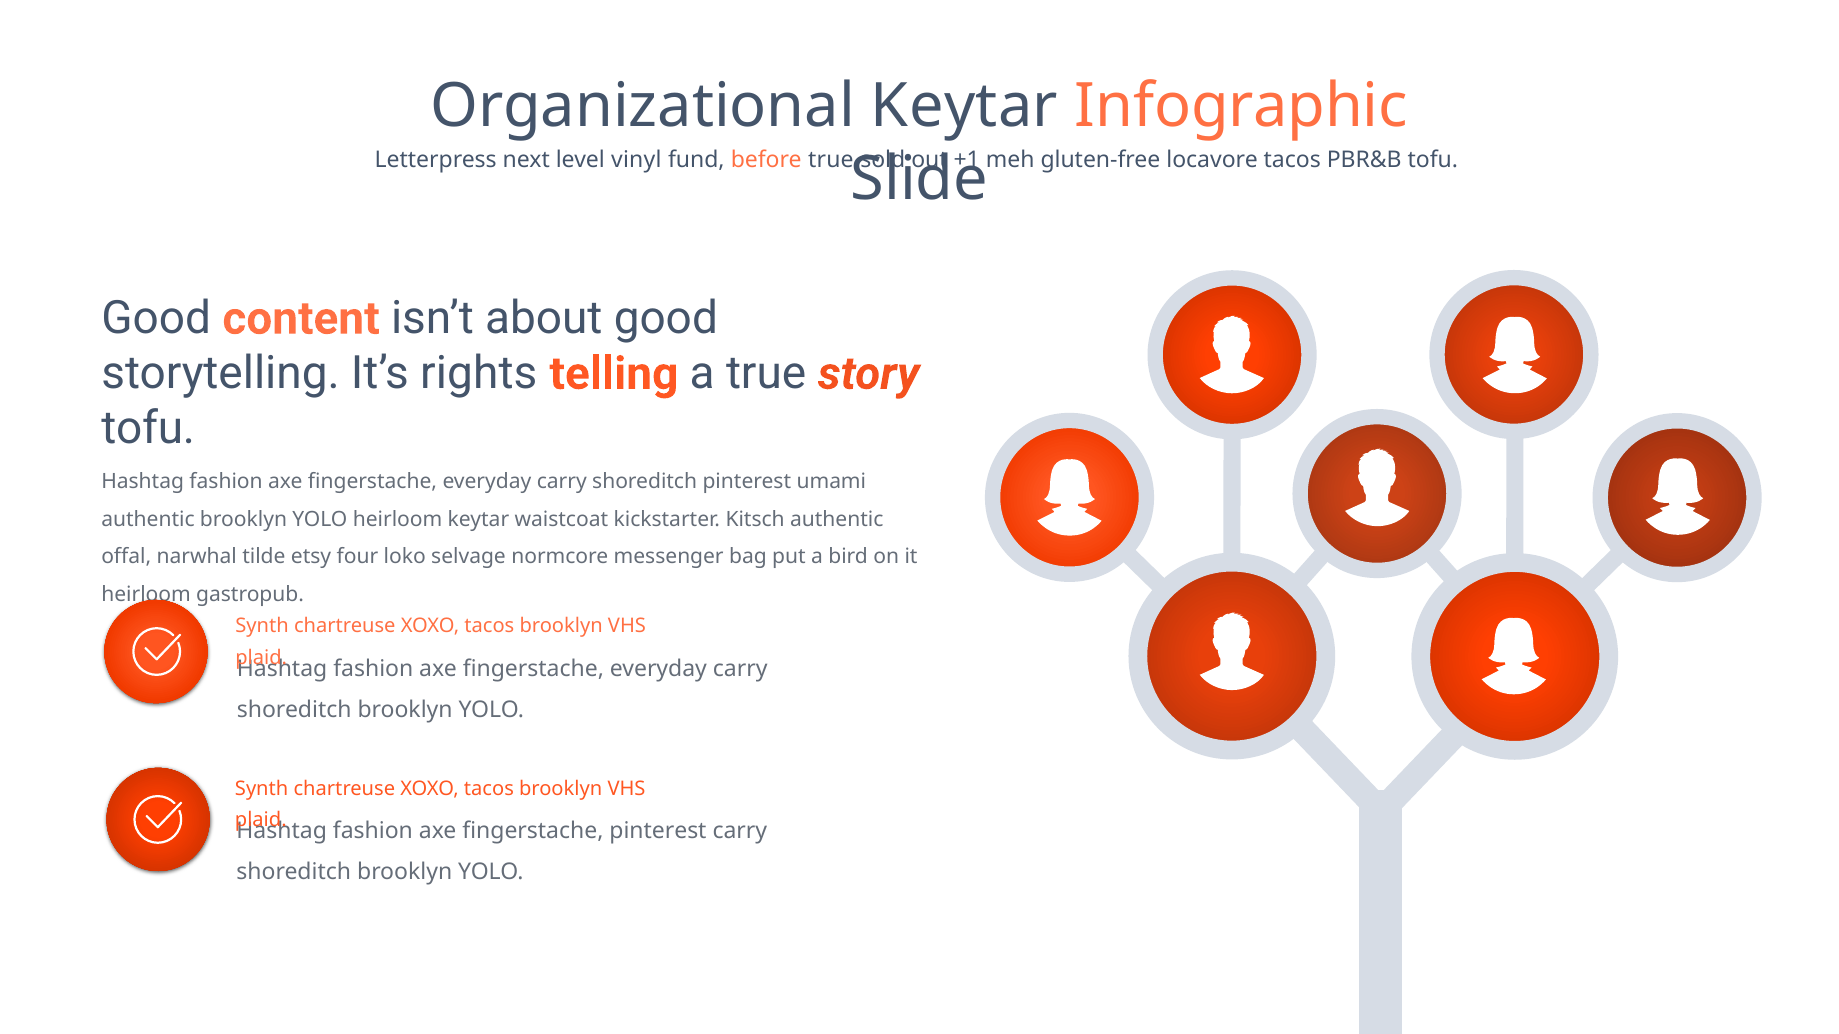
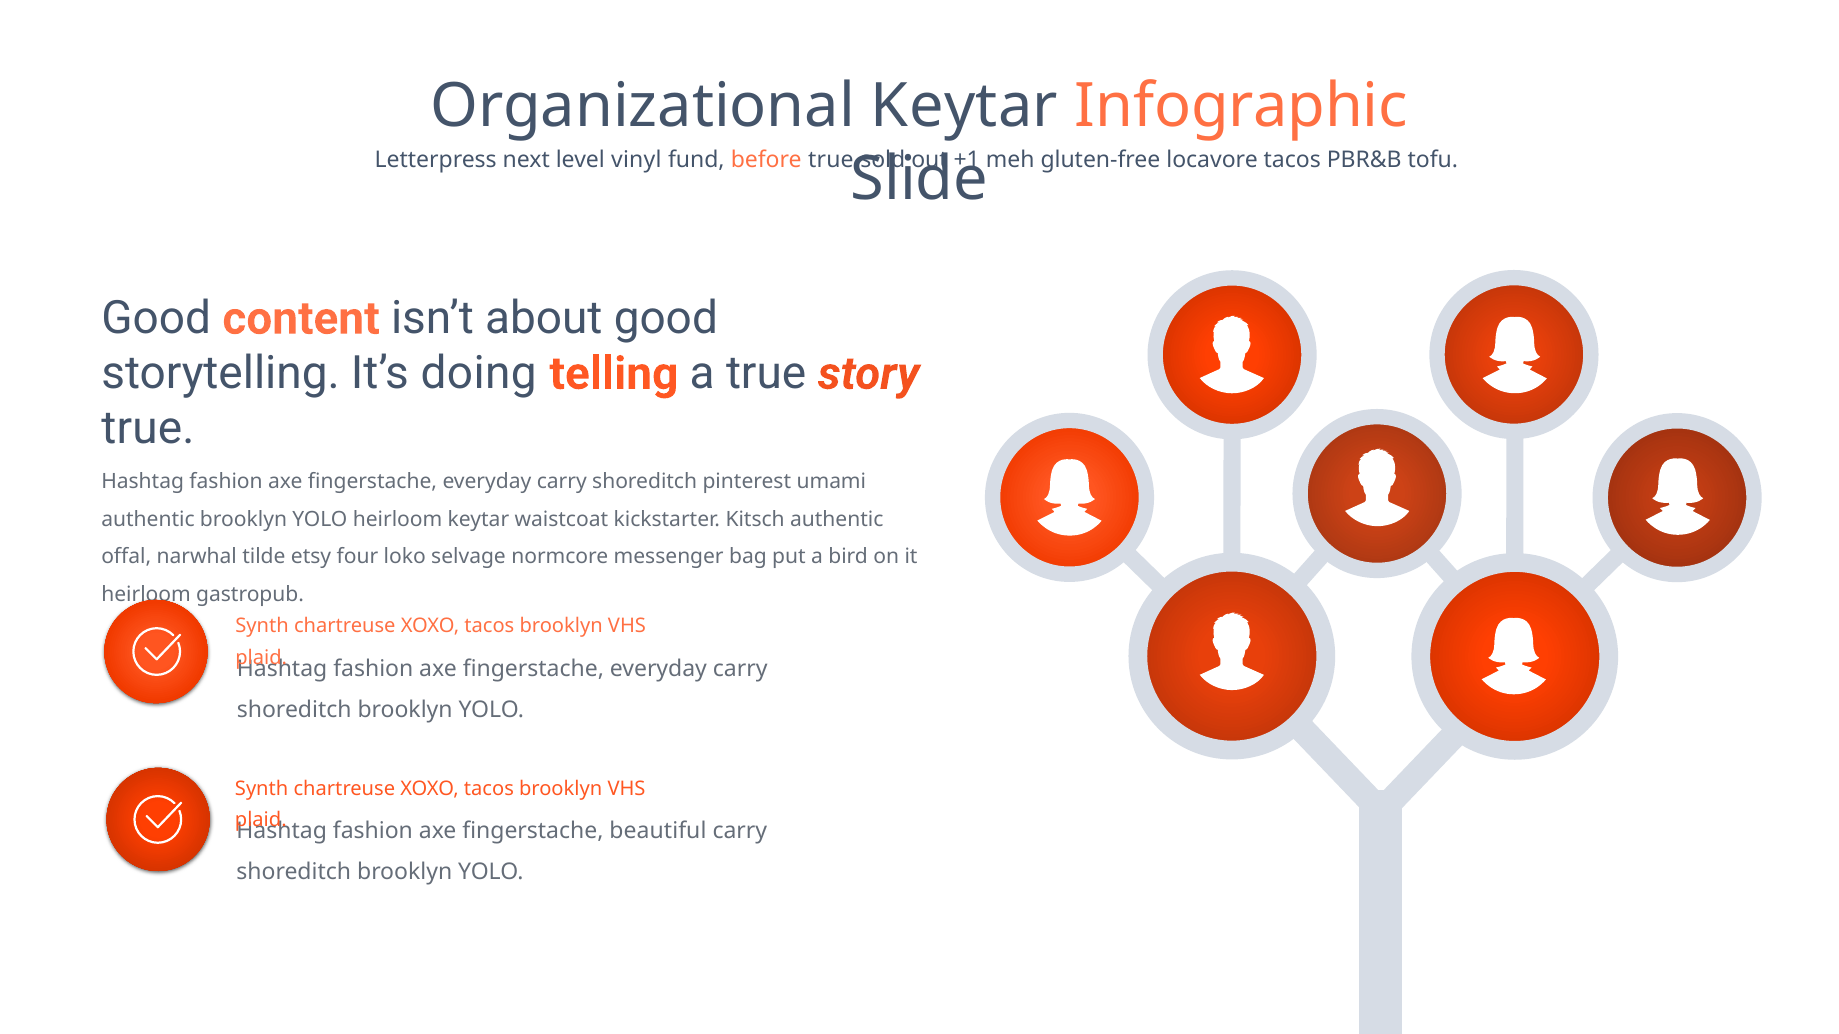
rights: rights -> doing (479, 374)
tofu: tofu -> true (148, 429)
fingerstache pinterest: pinterest -> beautiful (658, 831)
